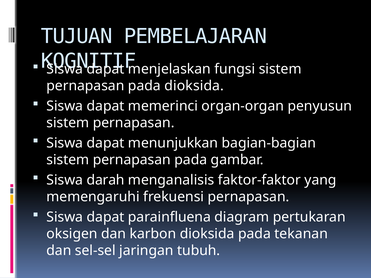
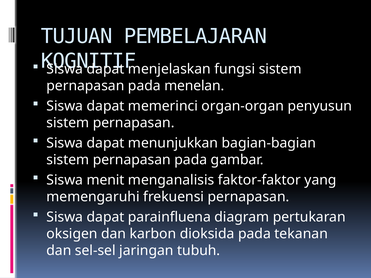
pada dioksida: dioksida -> menelan (194, 86)
darah: darah -> menit (106, 180)
